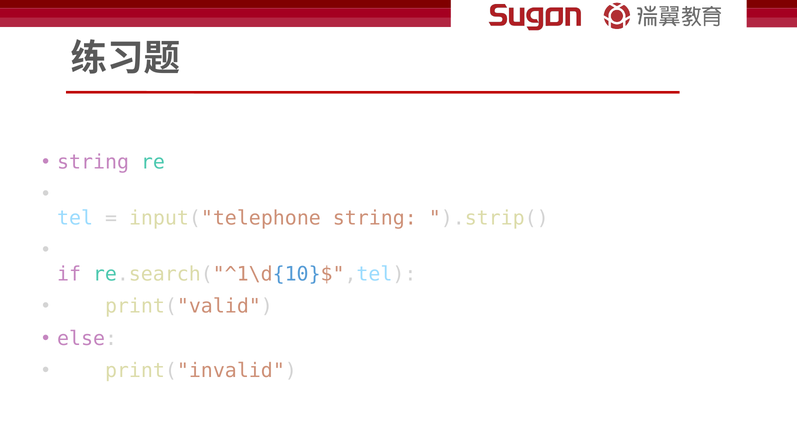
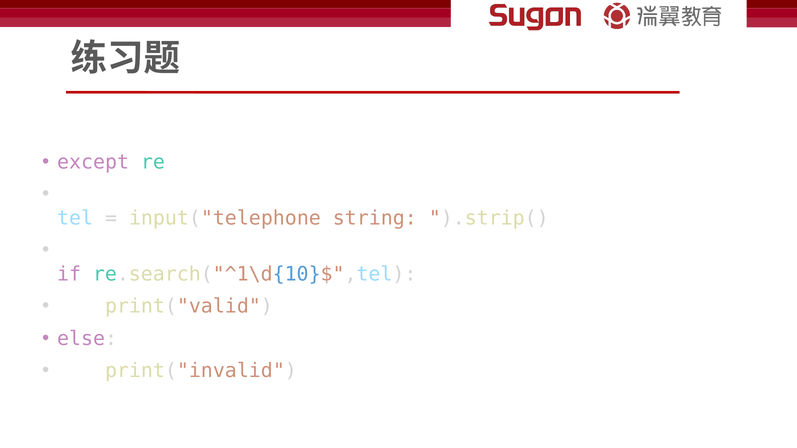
string: string -> except (93, 162)
